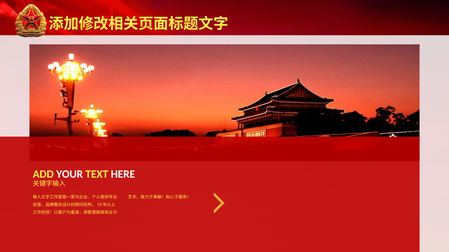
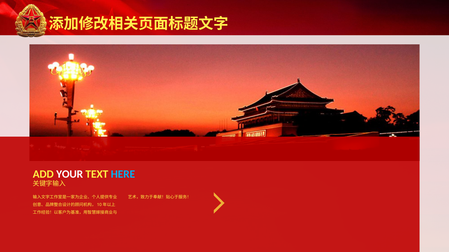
HERE colour: white -> light blue (123, 175)
